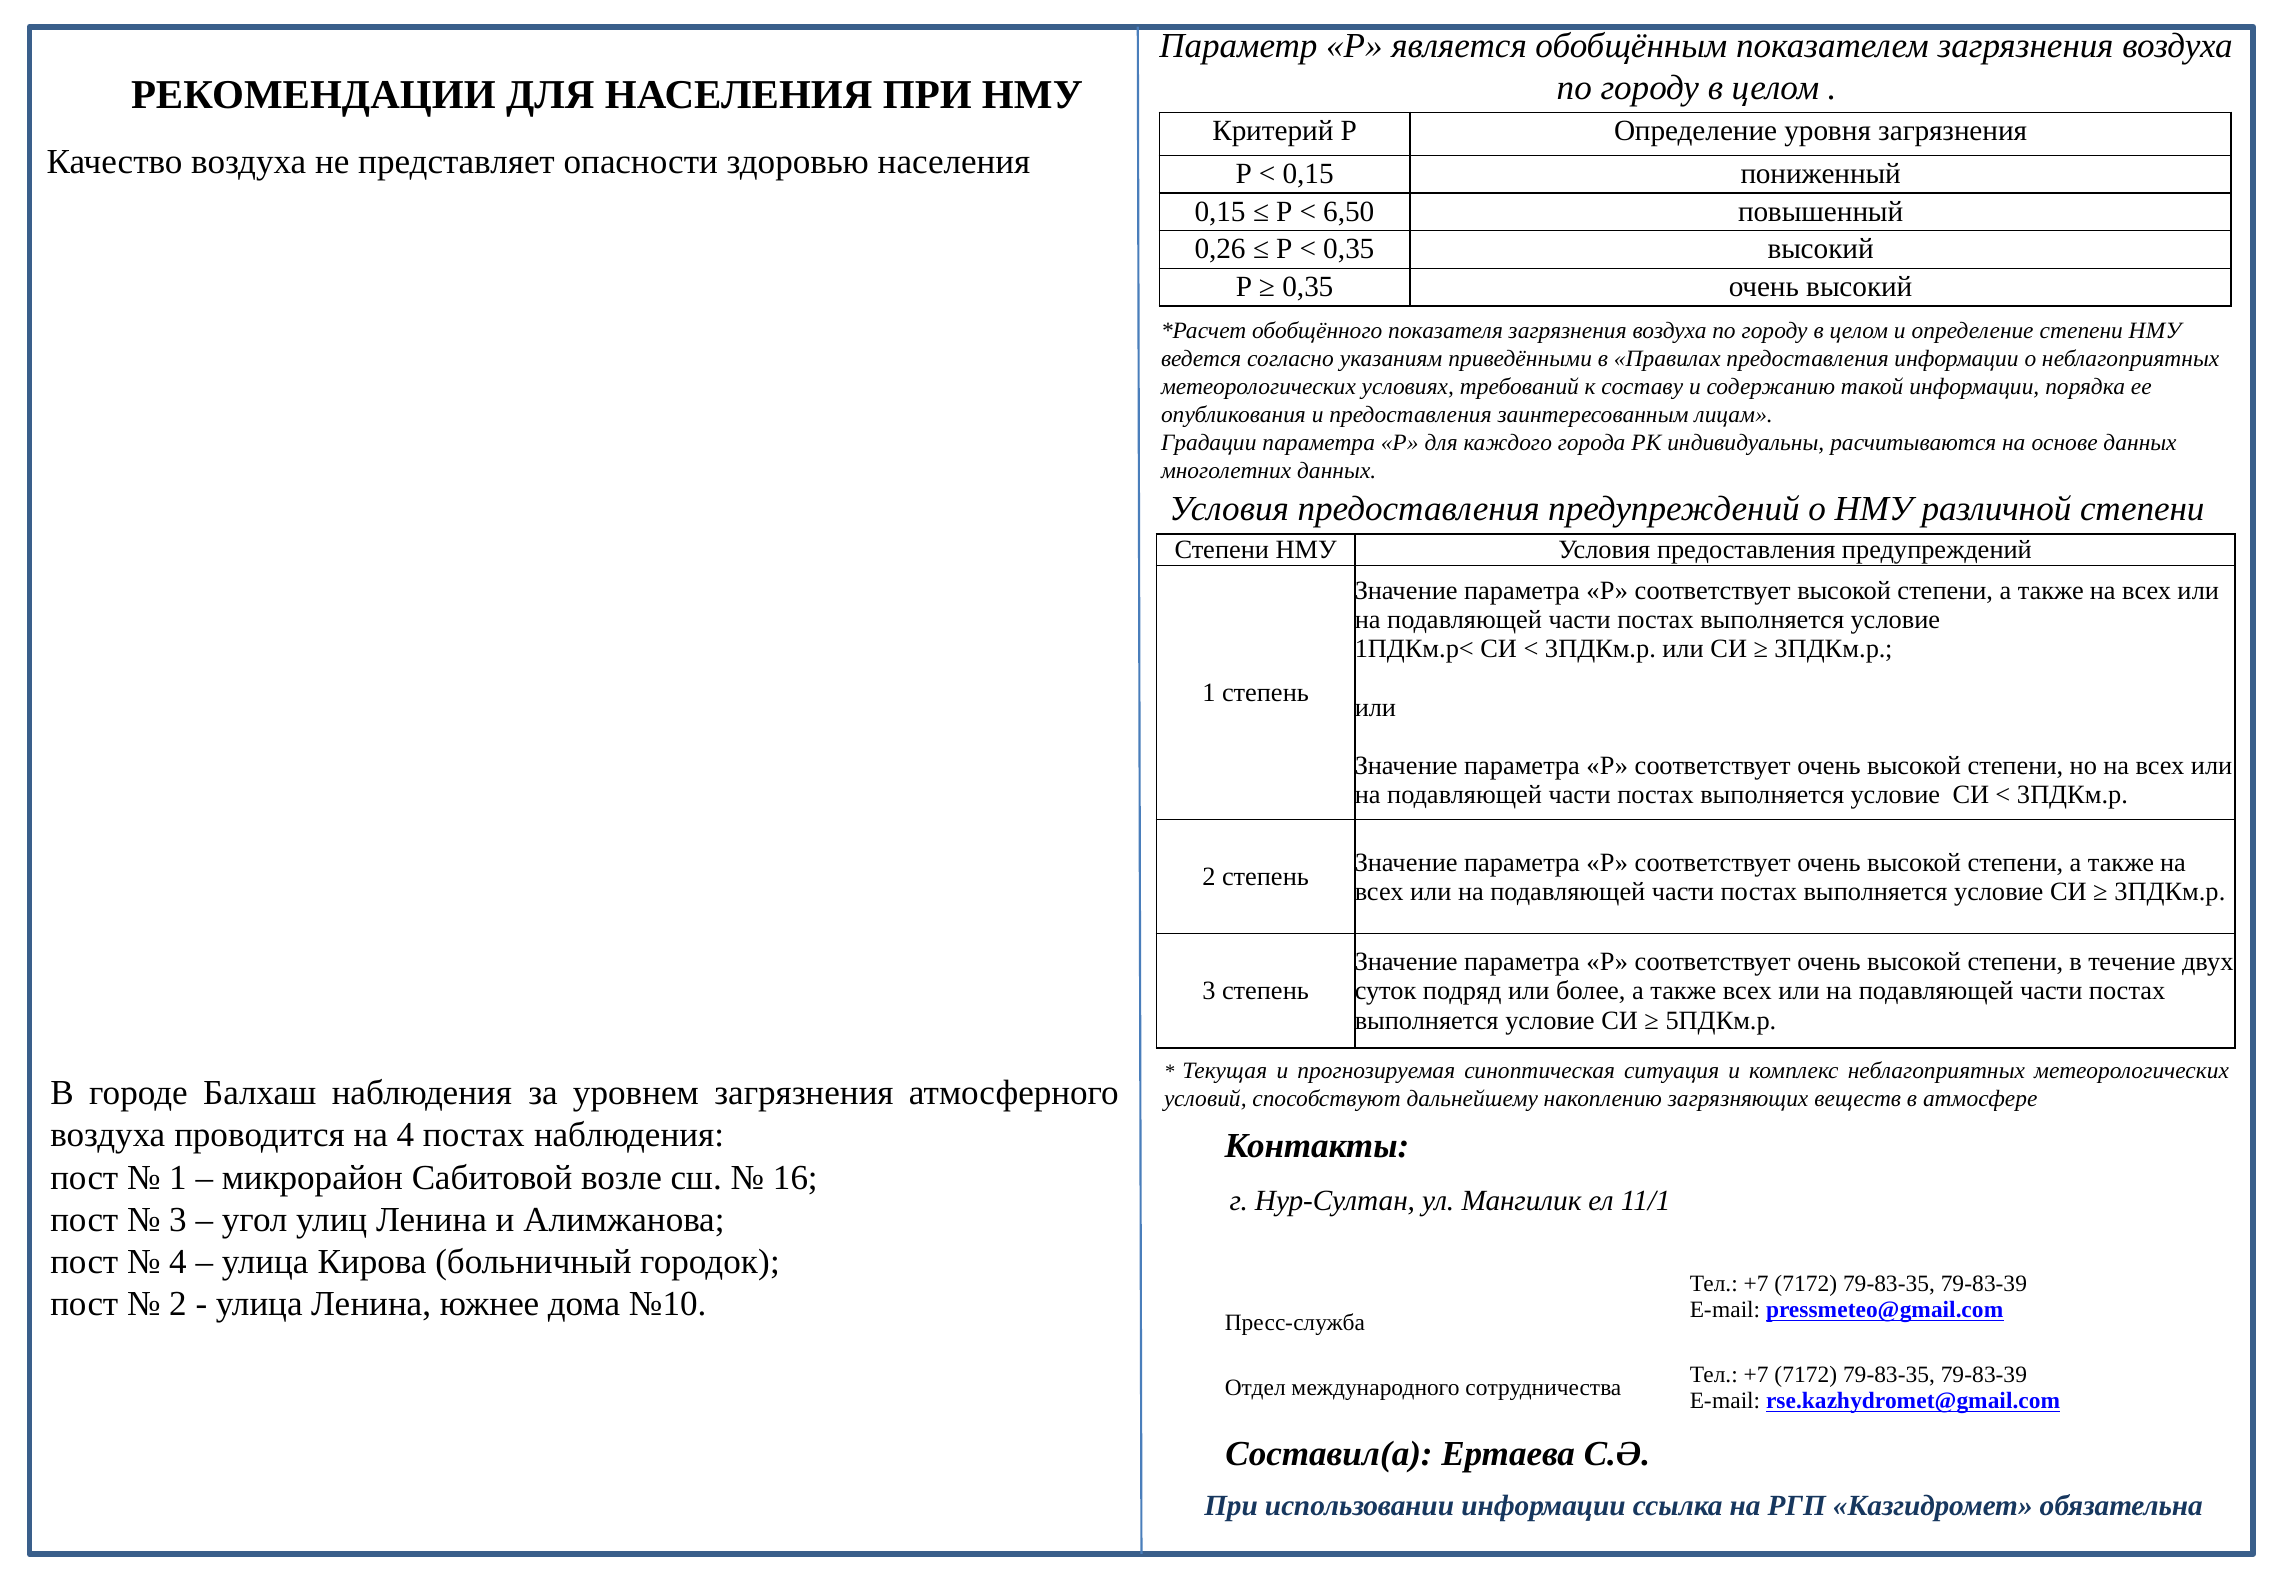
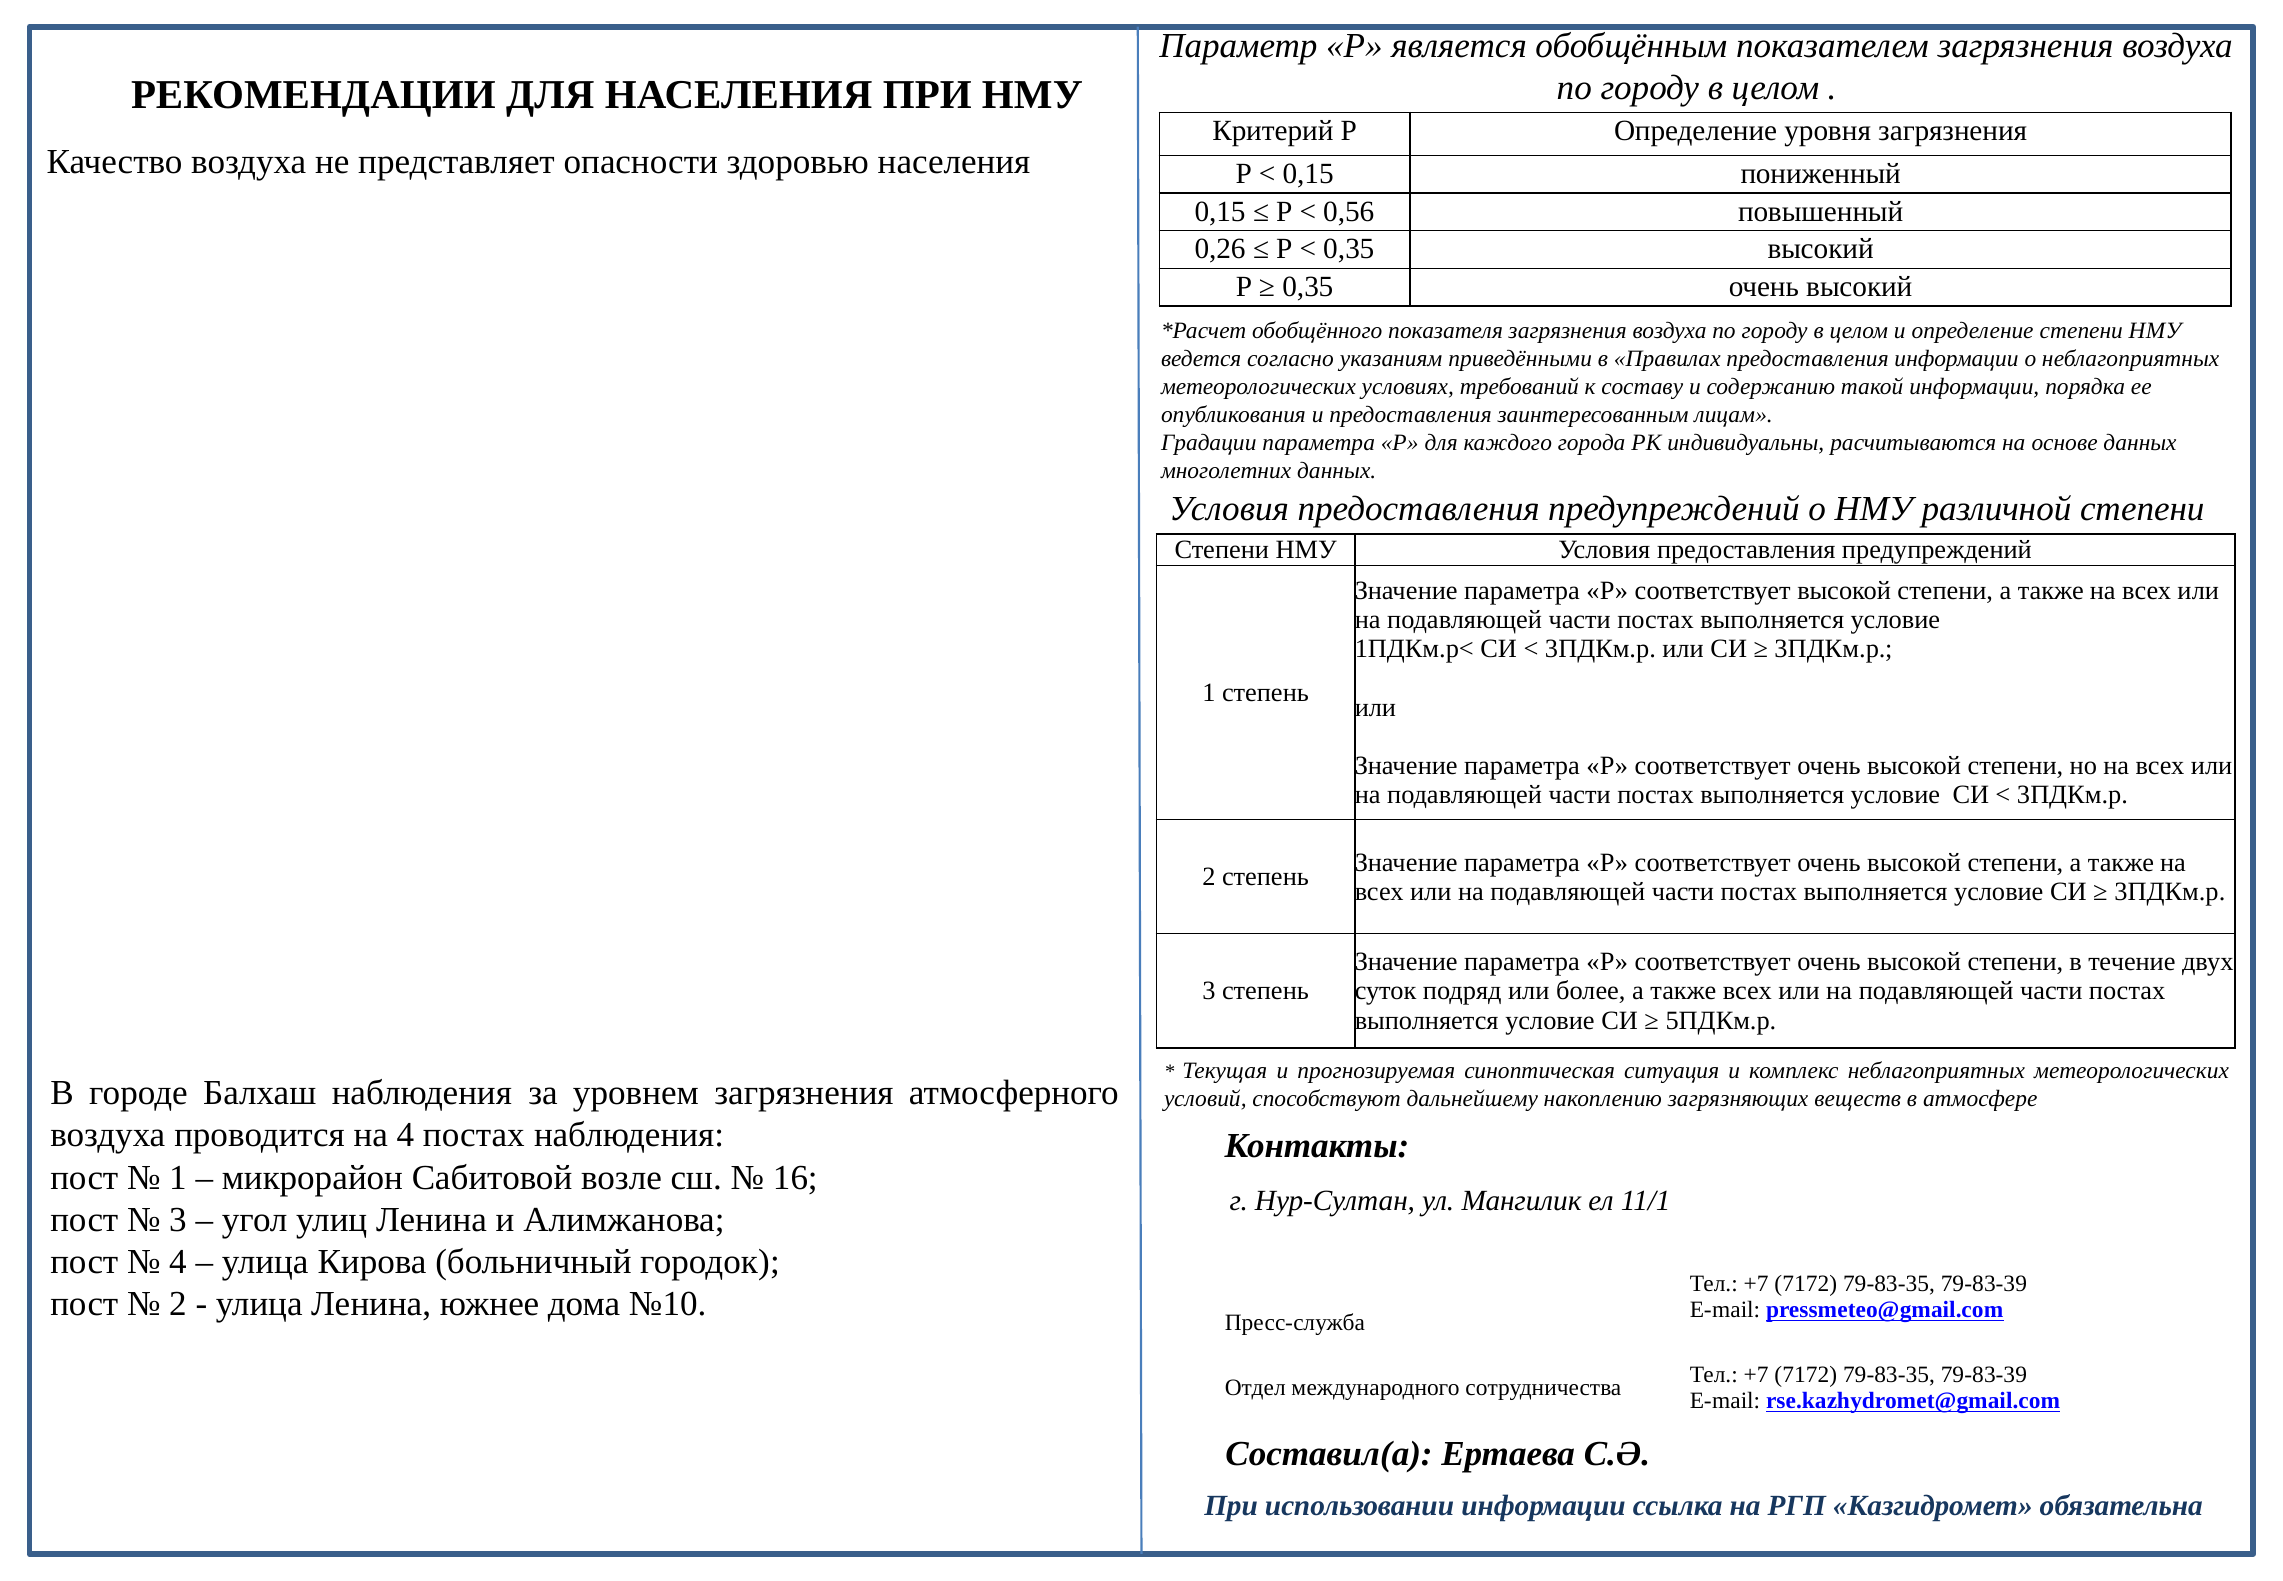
6,50: 6,50 -> 0,56 (1349, 212)
